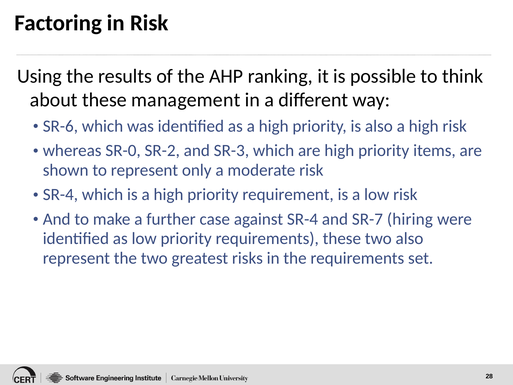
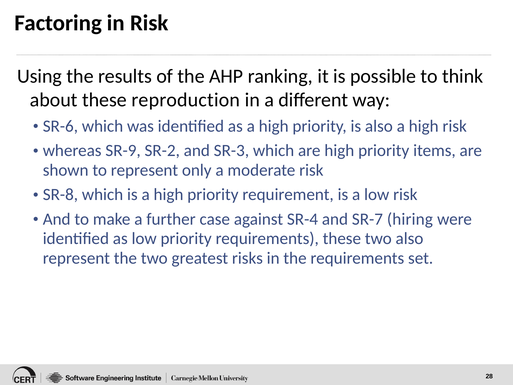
management: management -> reproduction (186, 100)
SR-0: SR-0 -> SR-9 (123, 150)
SR-4: SR-4 -> SR-8 (60, 194)
